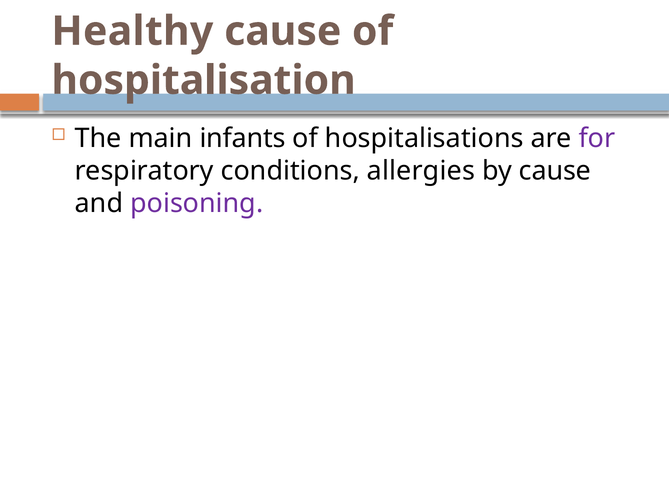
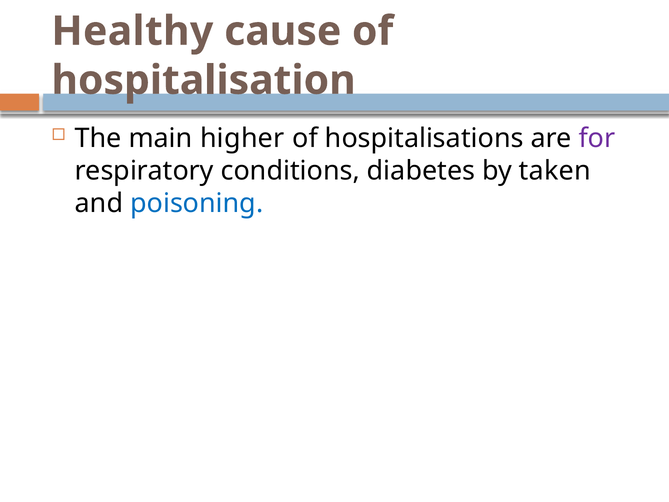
infants: infants -> higher (242, 138)
allergies: allergies -> diabetes (421, 171)
by cause: cause -> taken (555, 171)
poisoning colour: purple -> blue (197, 203)
